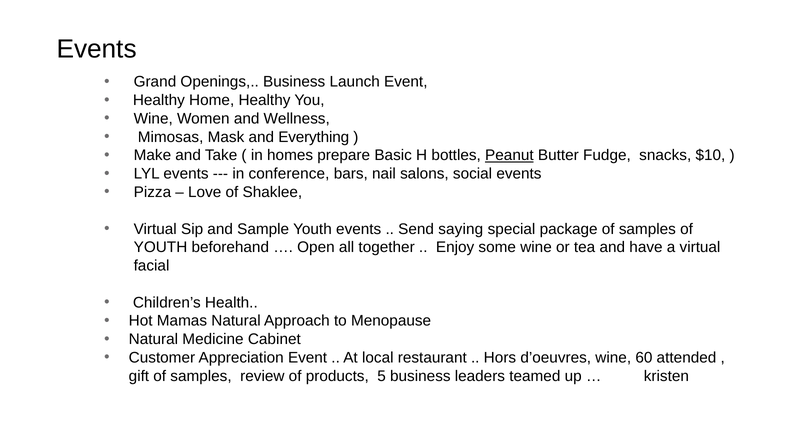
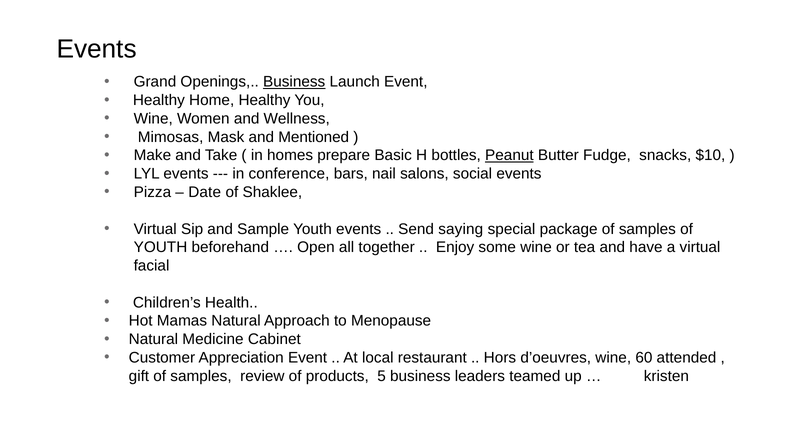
Business underline: none -> present (294, 82)
Everything: Everything -> Mentioned (314, 137)
Love: Love -> Date (205, 192)
